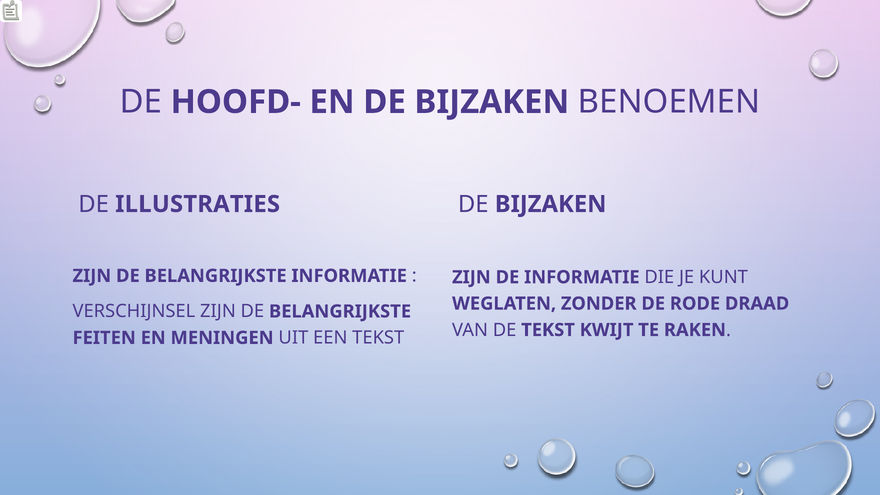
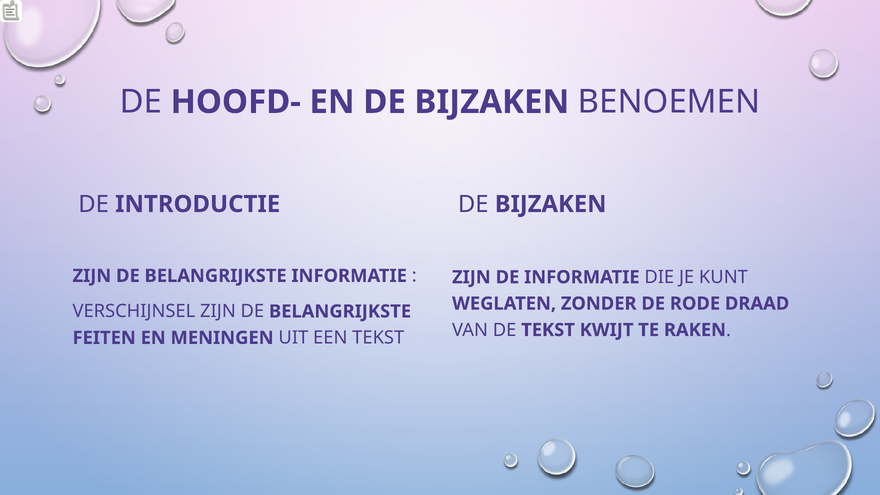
ILLUSTRATIES: ILLUSTRATIES -> INTRODUCTIE (198, 204)
